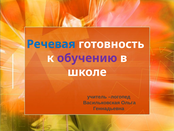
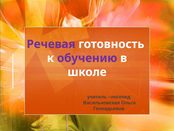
Речевая colour: blue -> purple (51, 44)
